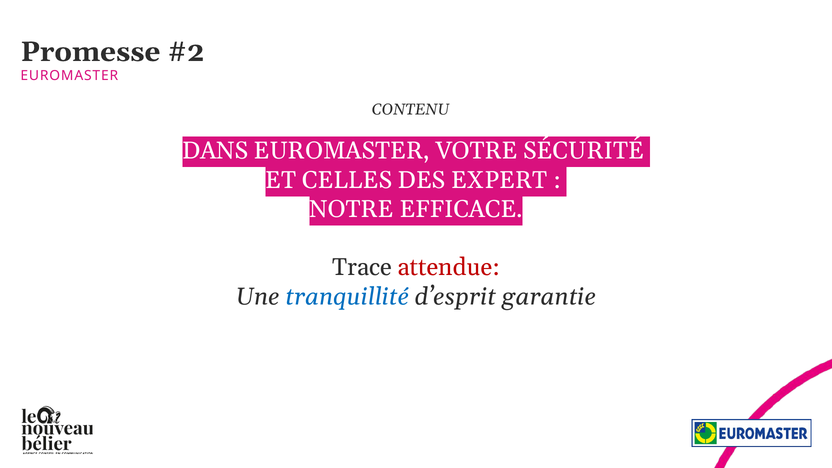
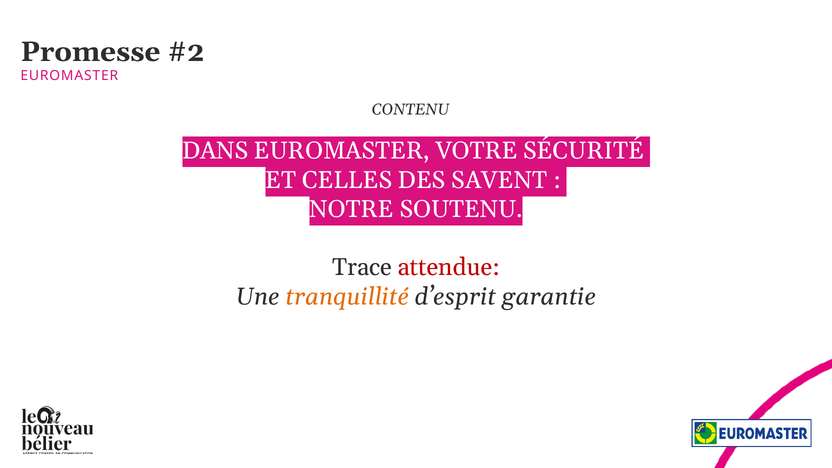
EXPERT: EXPERT -> SAVENT (499, 180)
EFFICACE: EFFICACE -> SOUTENU (461, 209)
tranquillité colour: blue -> orange (347, 297)
